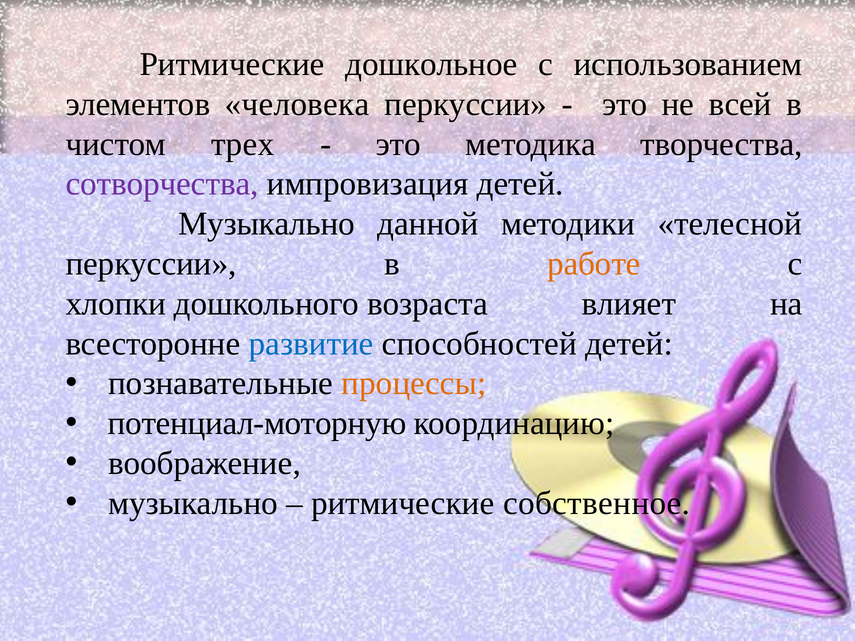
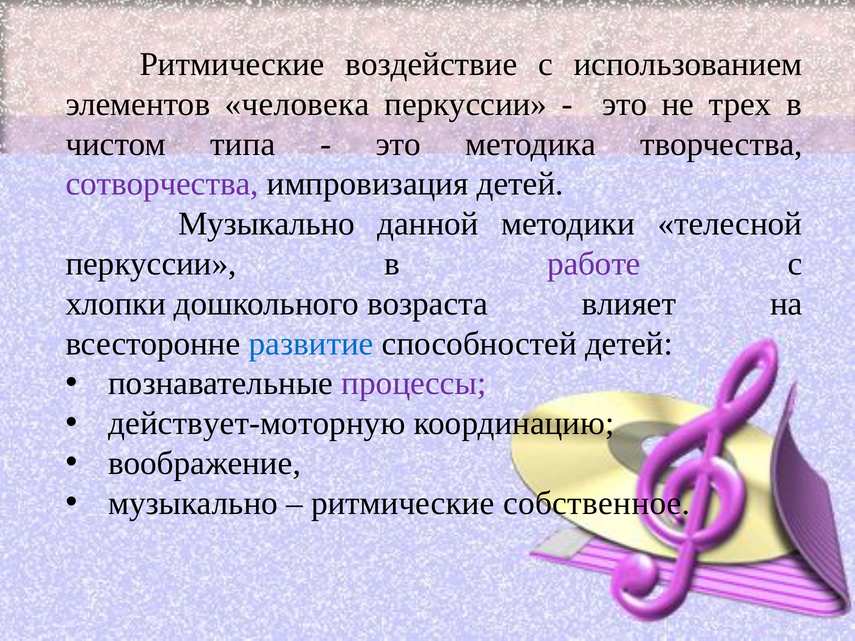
дошкольное: дошкольное -> воздействие (431, 64)
всей: всей -> трех (740, 104)
трех: трех -> типа (243, 144)
работе colour: orange -> purple (594, 264)
процессы colour: orange -> purple (414, 384)
потенциал-моторную: потенциал-моторную -> действует-моторную (257, 424)
